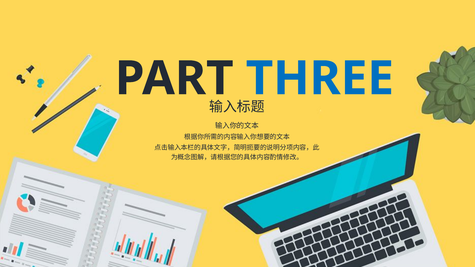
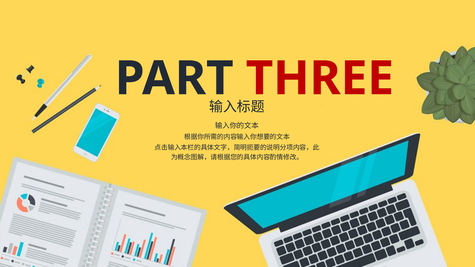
THREE colour: blue -> red (320, 79)
